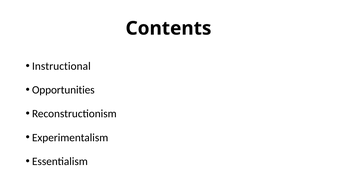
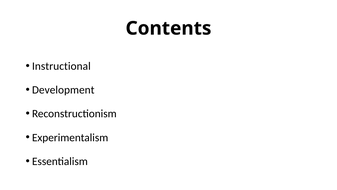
Opportunities: Opportunities -> Development (63, 90)
